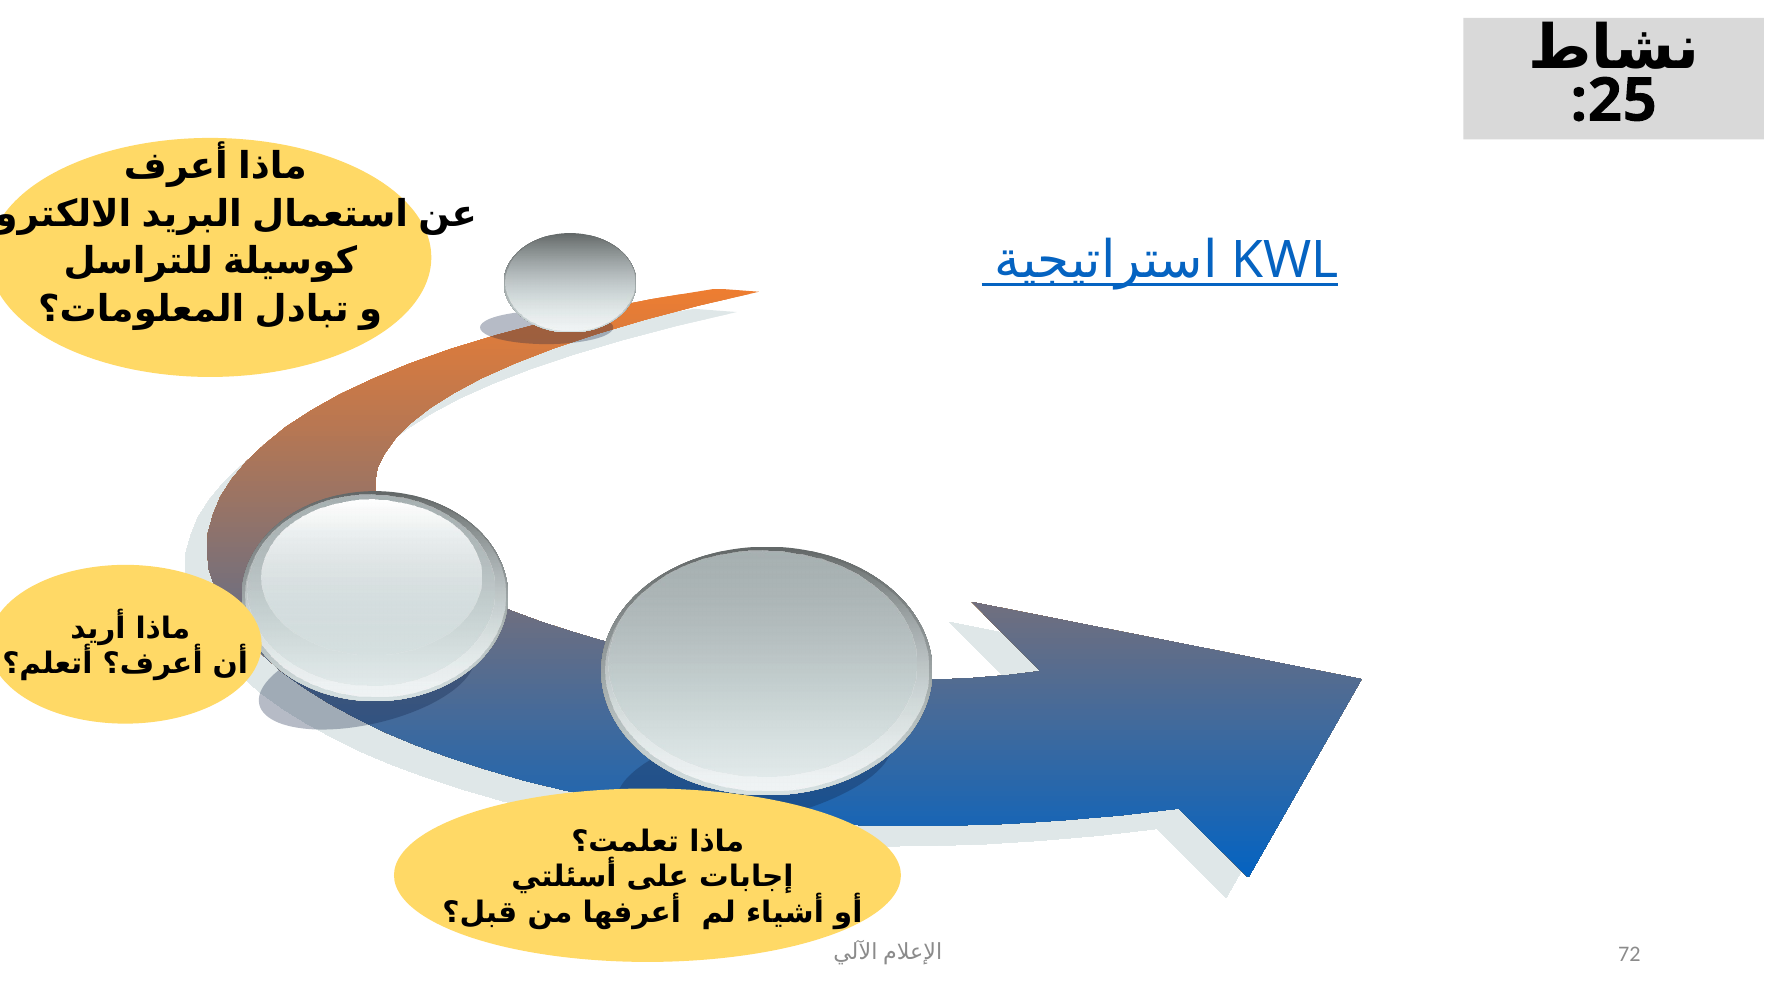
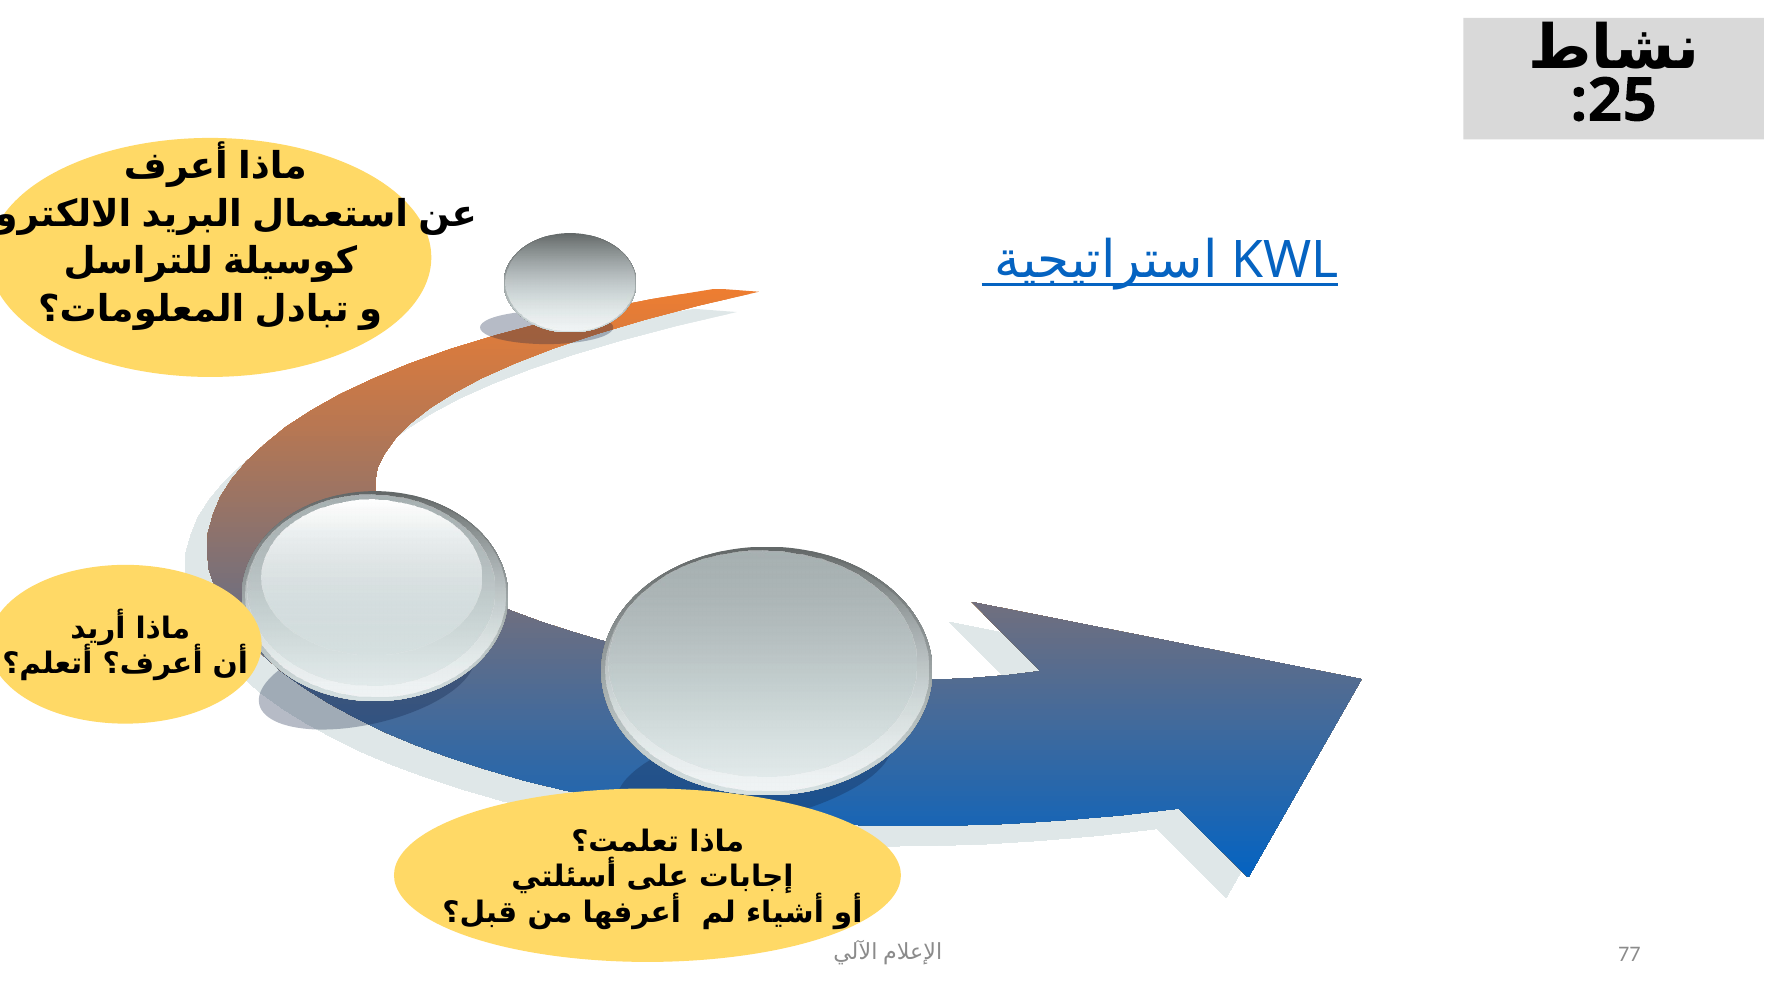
72: 72 -> 77 (1629, 954)
